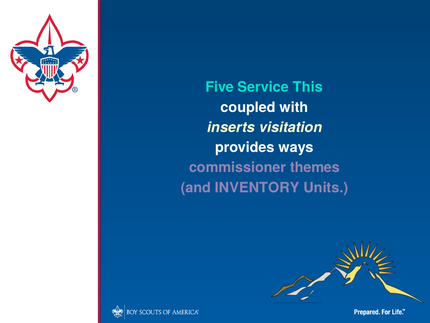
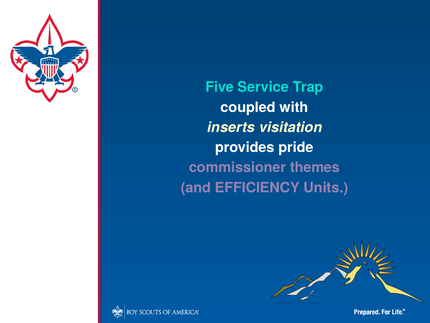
This: This -> Trap (308, 87)
ways: ways -> pride (296, 147)
INVENTORY: INVENTORY -> EFFICIENCY (257, 187)
